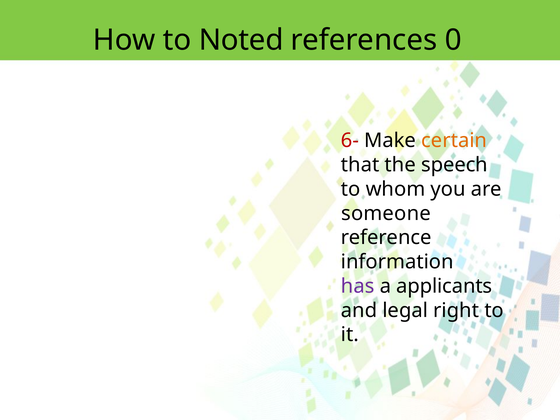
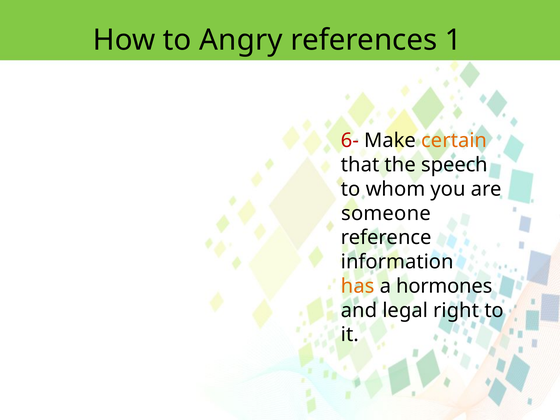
Noted: Noted -> Angry (241, 40)
0: 0 -> 1 (453, 40)
has colour: purple -> orange (358, 286)
applicants: applicants -> hormones (444, 286)
